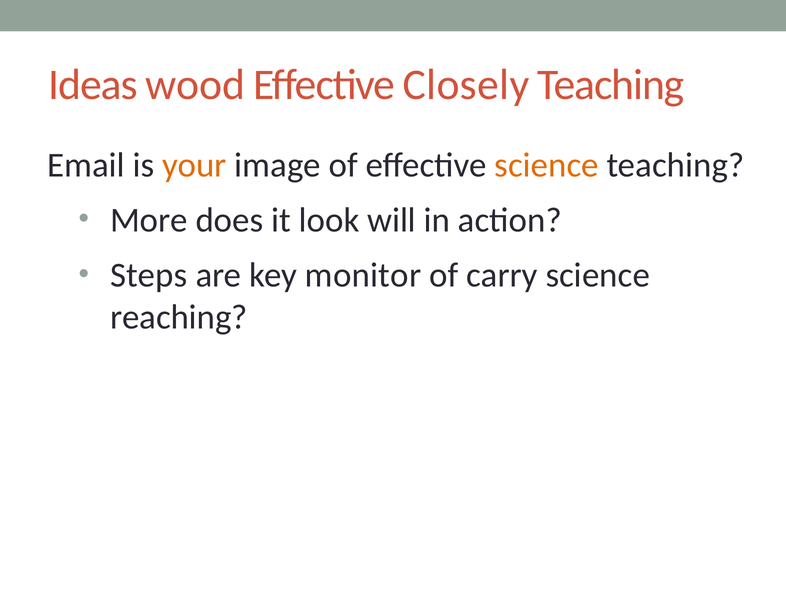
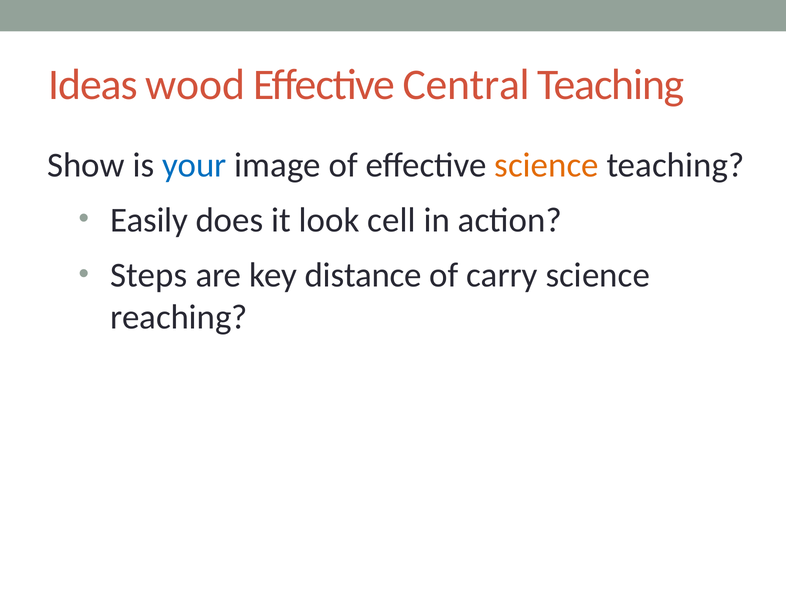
Closely: Closely -> Central (466, 85)
Email: Email -> Show (86, 165)
your colour: orange -> blue (194, 165)
More: More -> Easily (149, 220)
will: will -> cell (392, 220)
monitor: monitor -> distance (363, 275)
